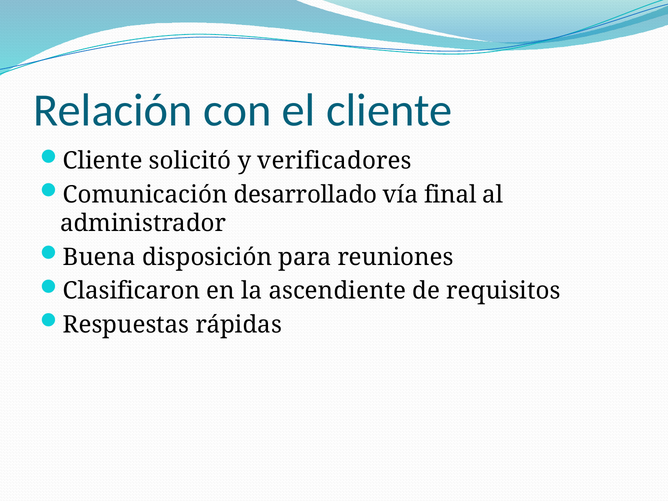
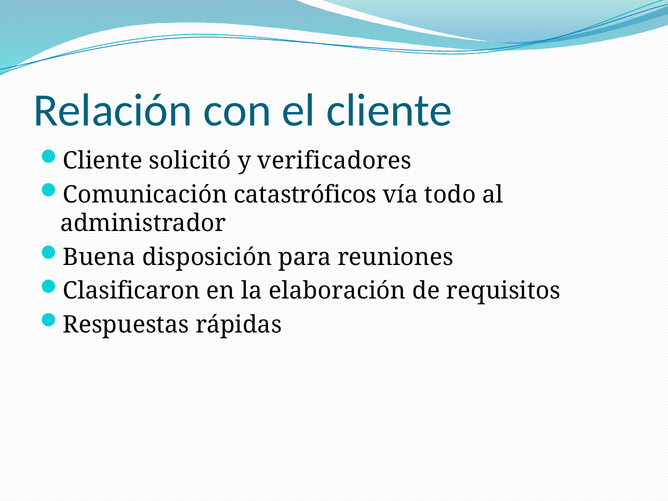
desarrollado: desarrollado -> catastróficos (305, 195)
final: final -> todo (450, 195)
ascendiente: ascendiente -> elaboración (337, 291)
